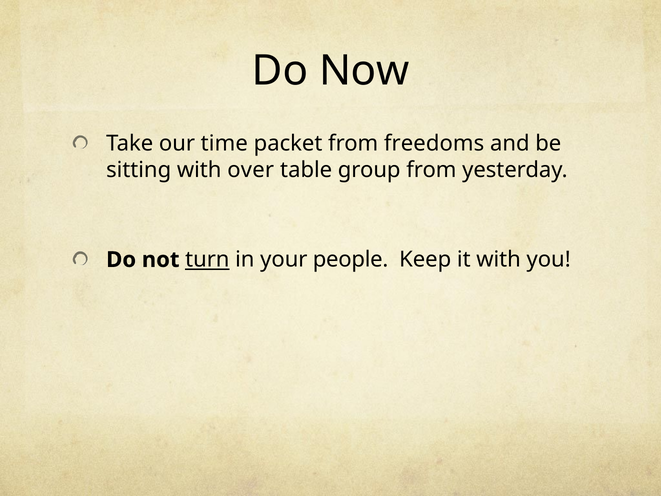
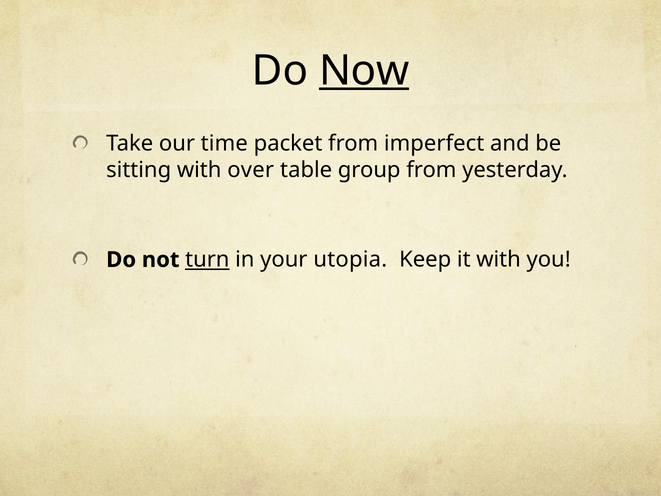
Now underline: none -> present (364, 71)
freedoms: freedoms -> imperfect (434, 144)
people: people -> utopia (350, 260)
